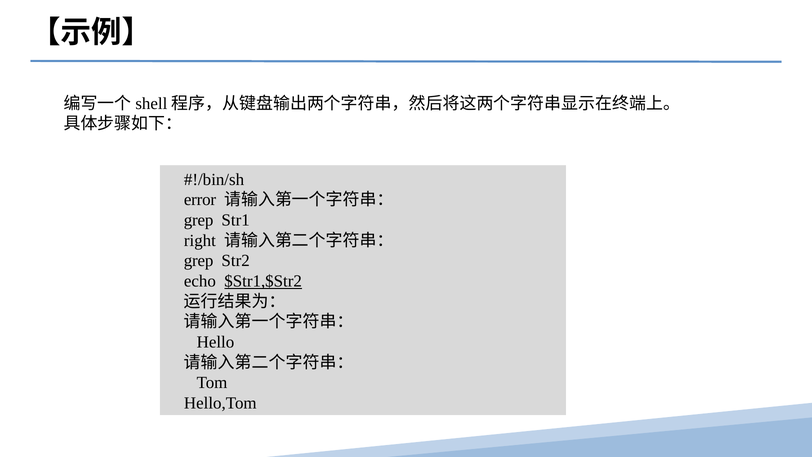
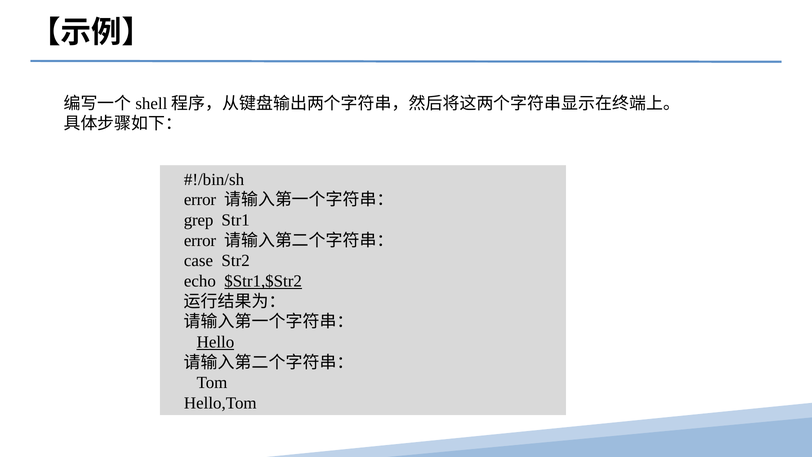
right: right -> error (200, 240)
grep: grep -> case (198, 261)
Hello underline: none -> present (215, 342)
